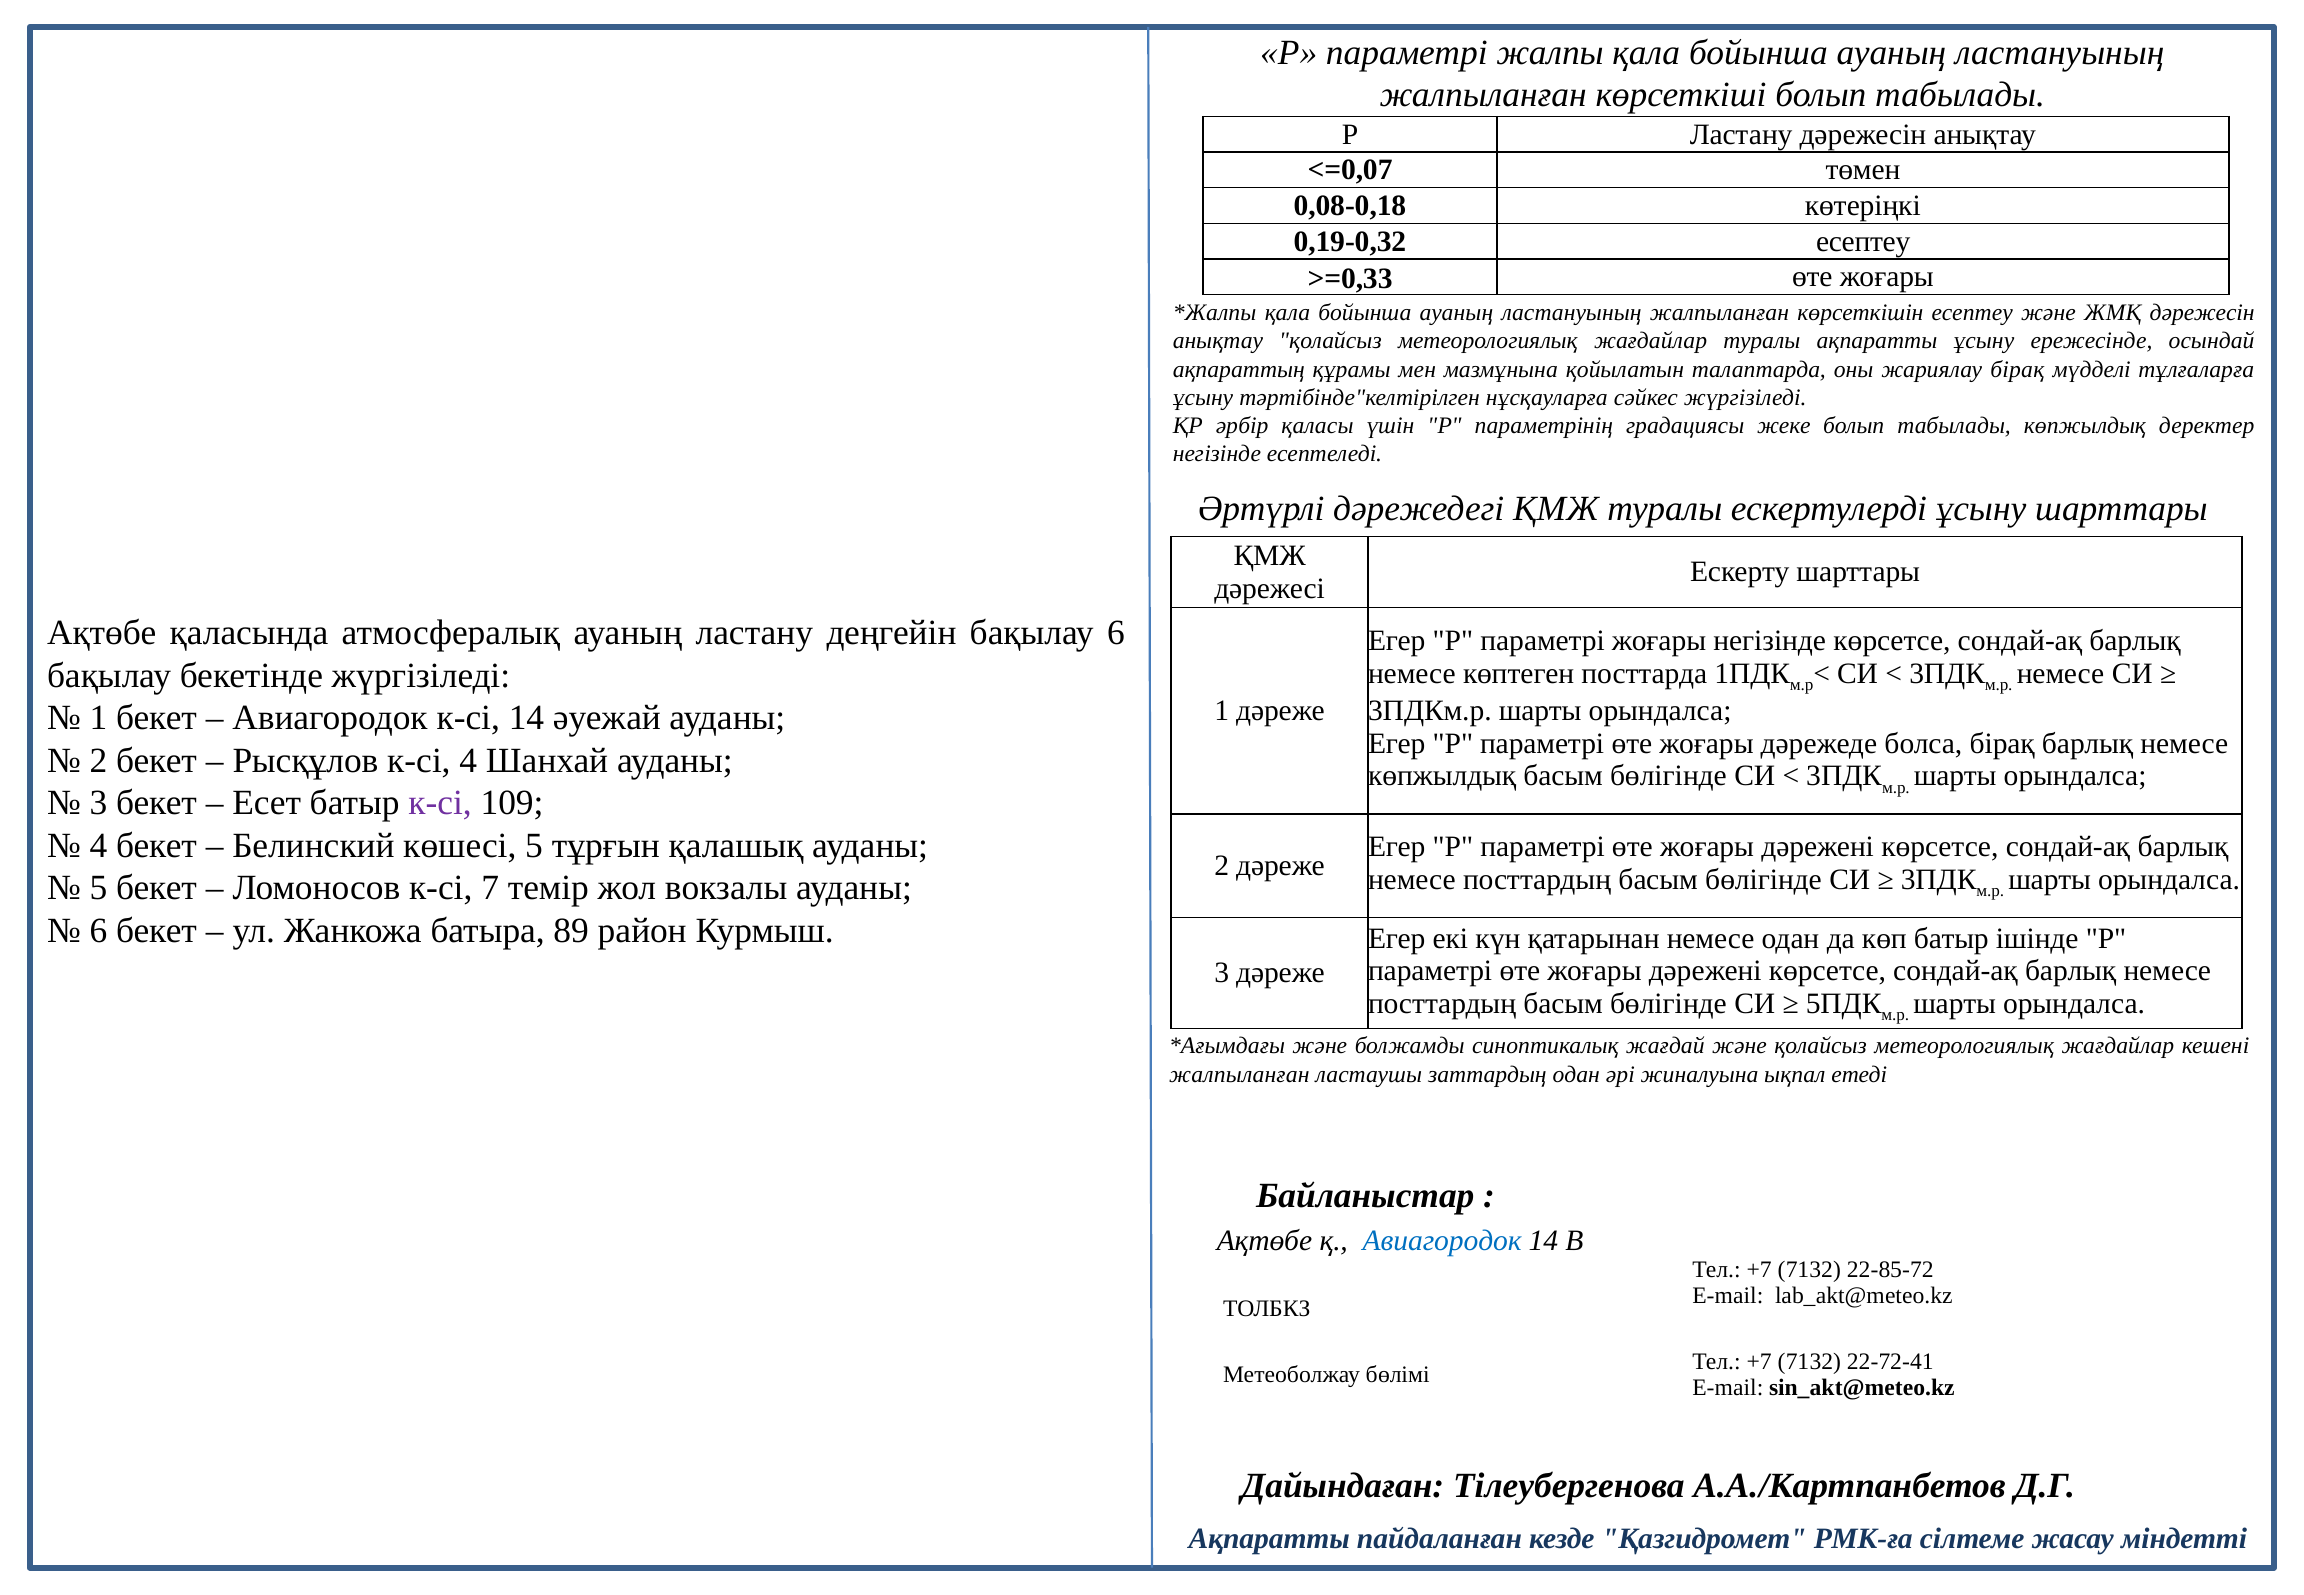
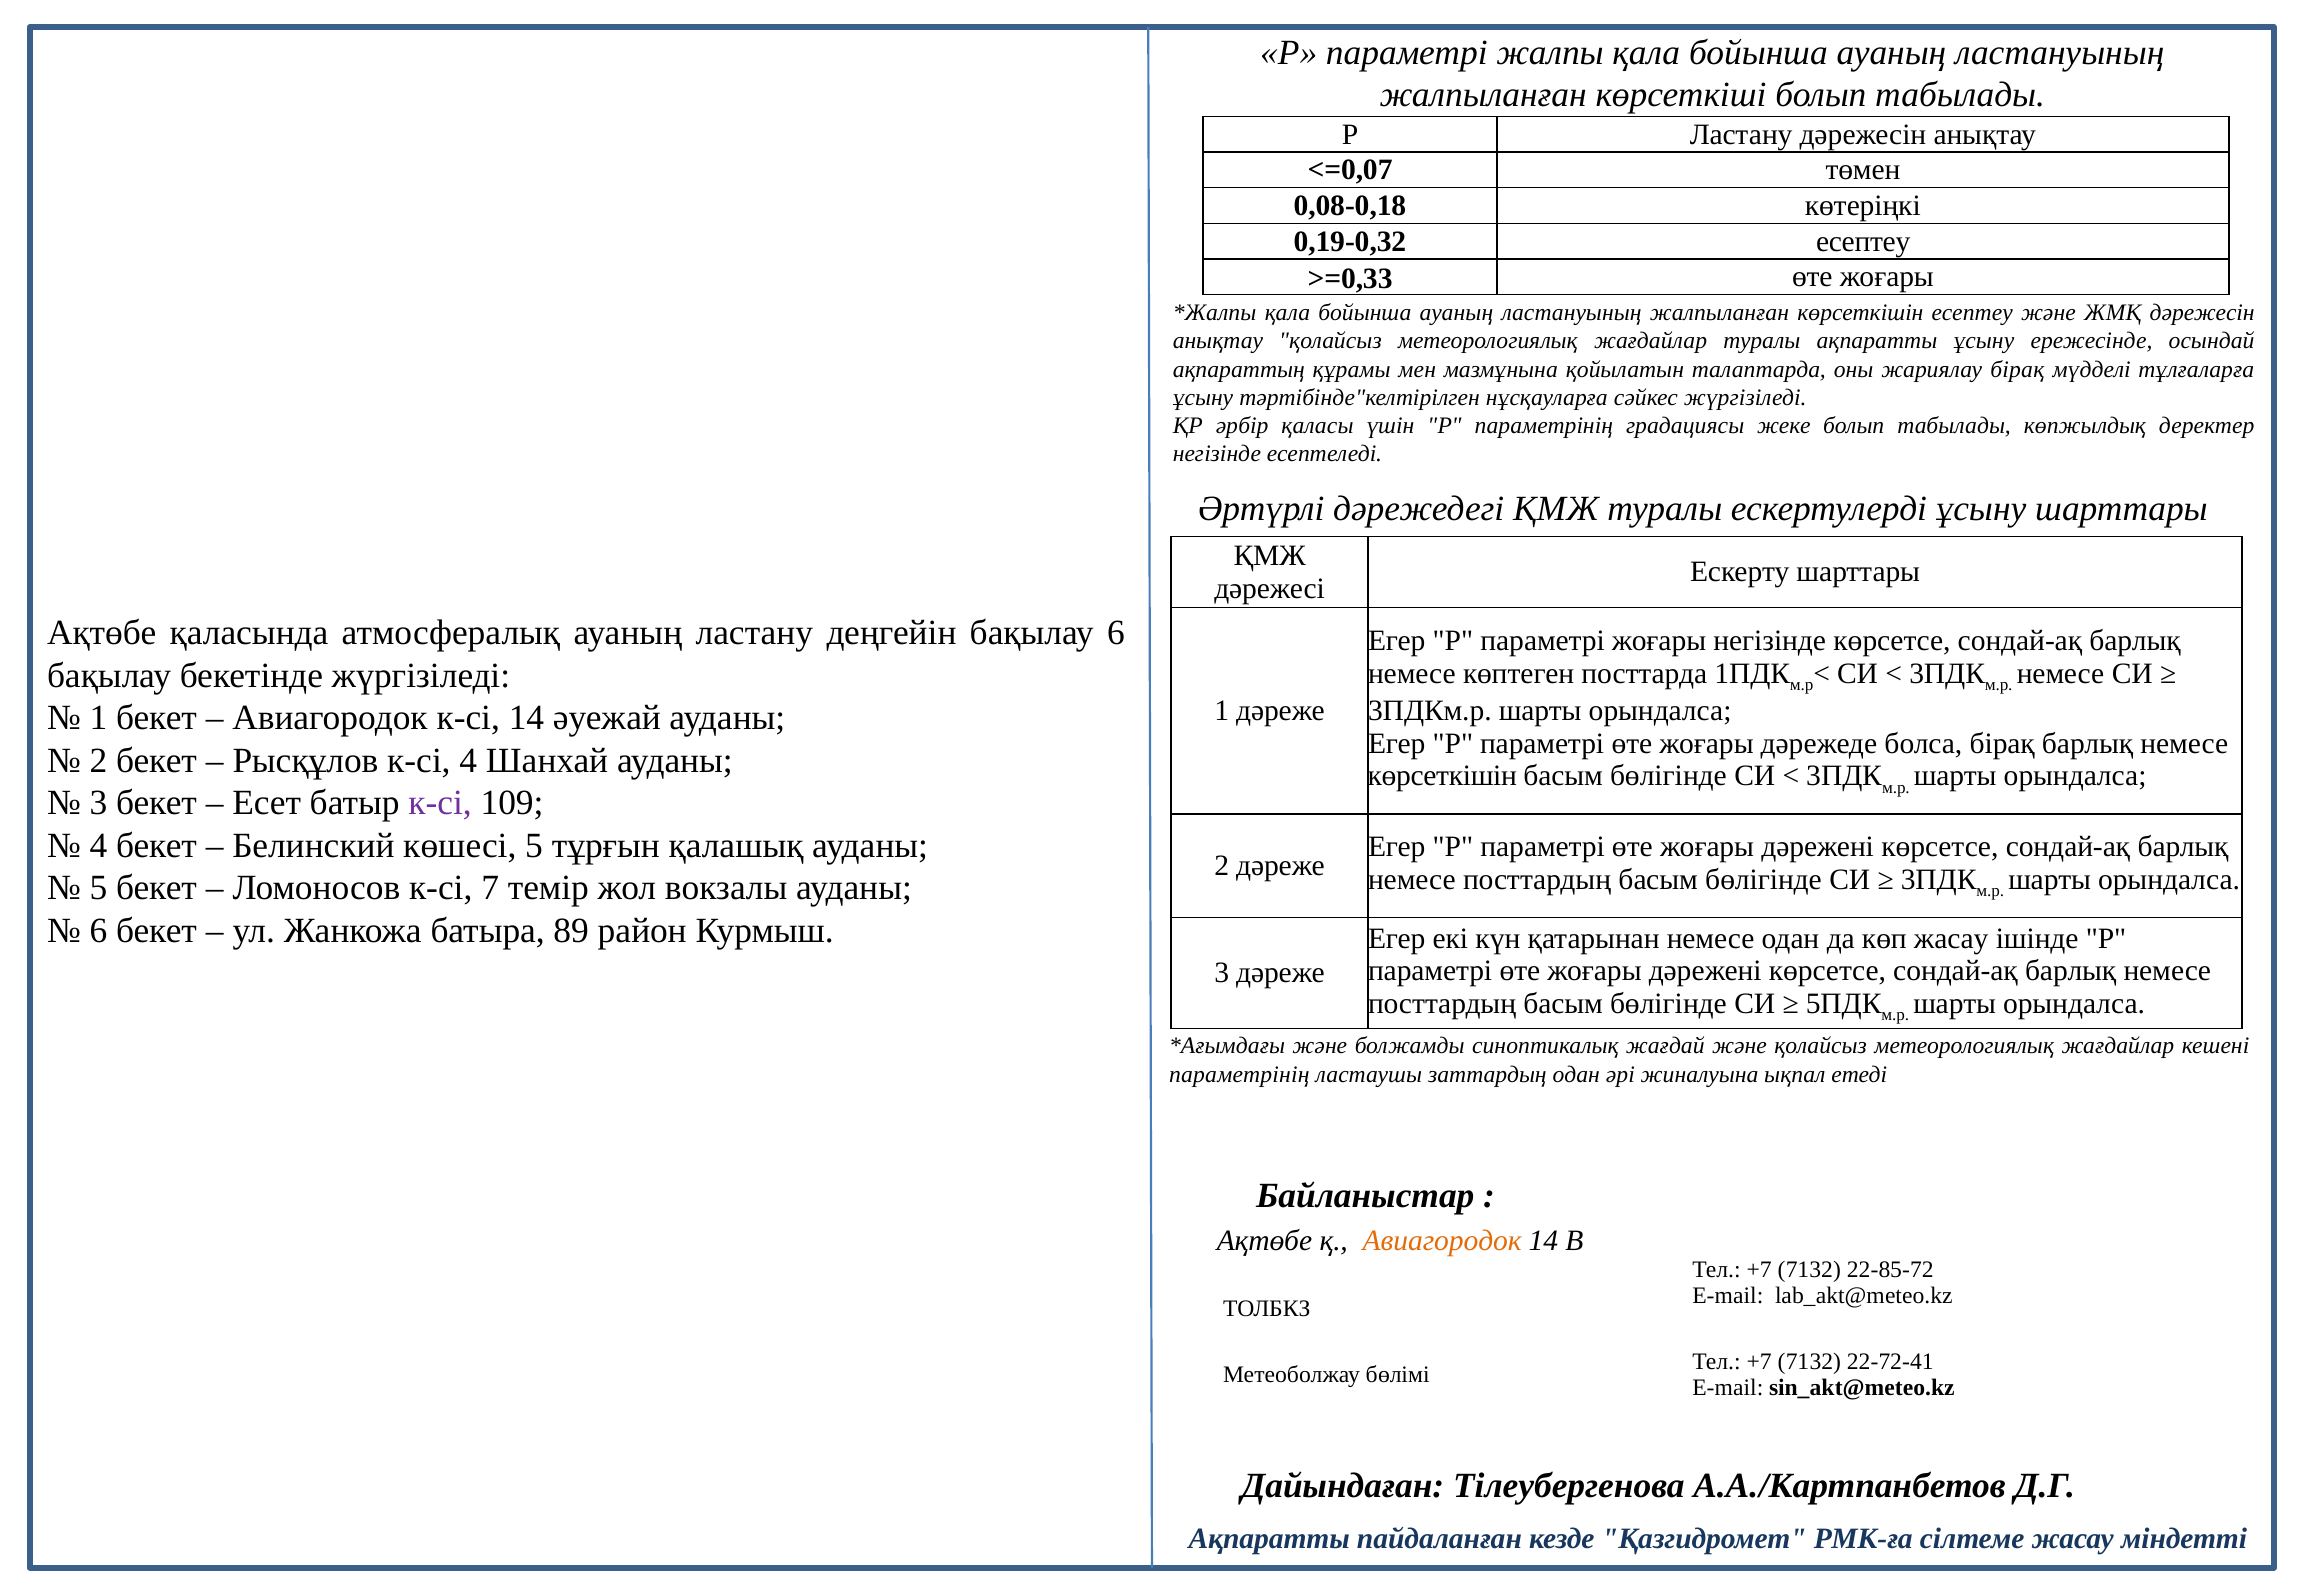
көпжылдық: көпжылдық -> көрсеткішін (1442, 776)
көп батыр: батыр -> жасау (1951, 938)
жалпыланған: жалпыланған -> параметрінің (1239, 1074)
Авиагородок colour: blue -> orange (1442, 1241)
